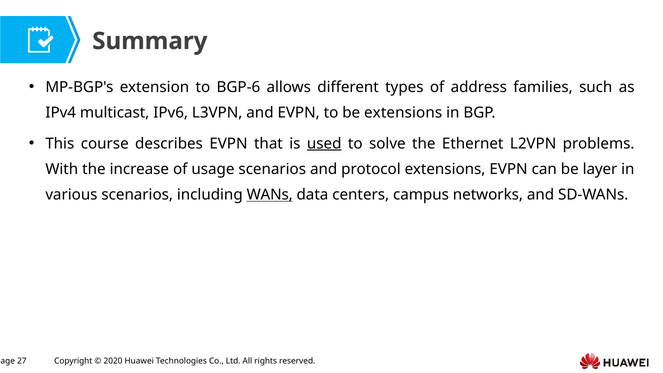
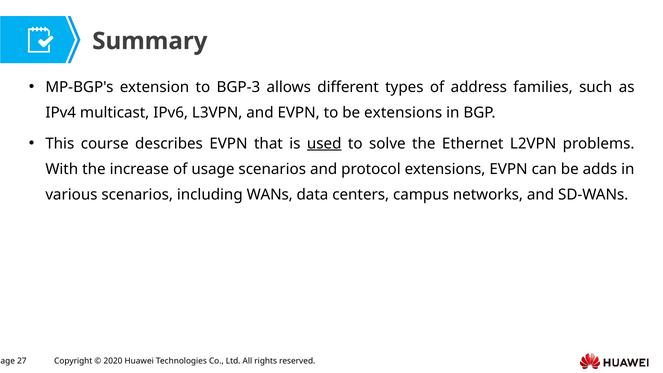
BGP-6: BGP-6 -> BGP-3 (238, 87)
layer: layer -> adds (600, 169)
WANs underline: present -> none (270, 195)
